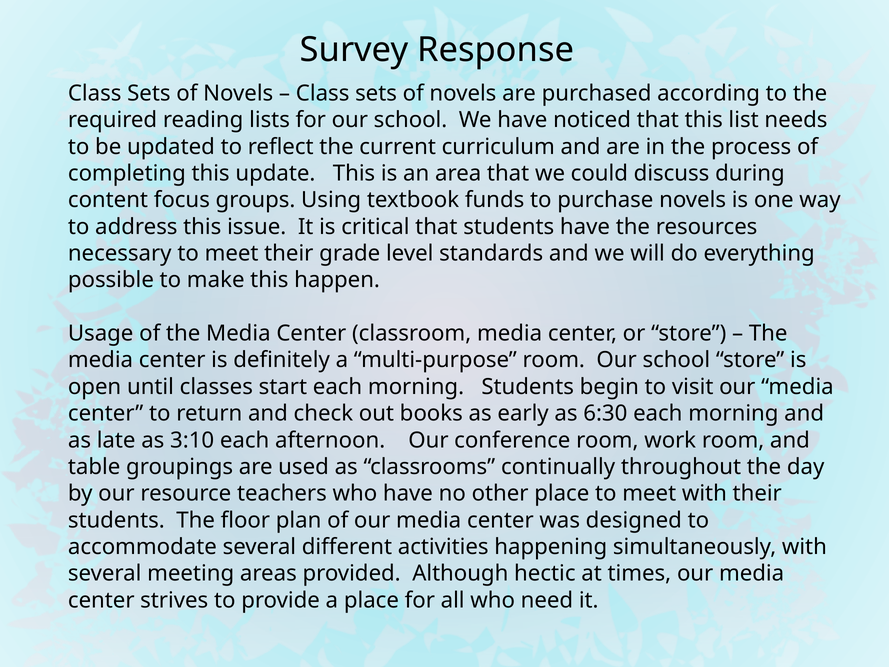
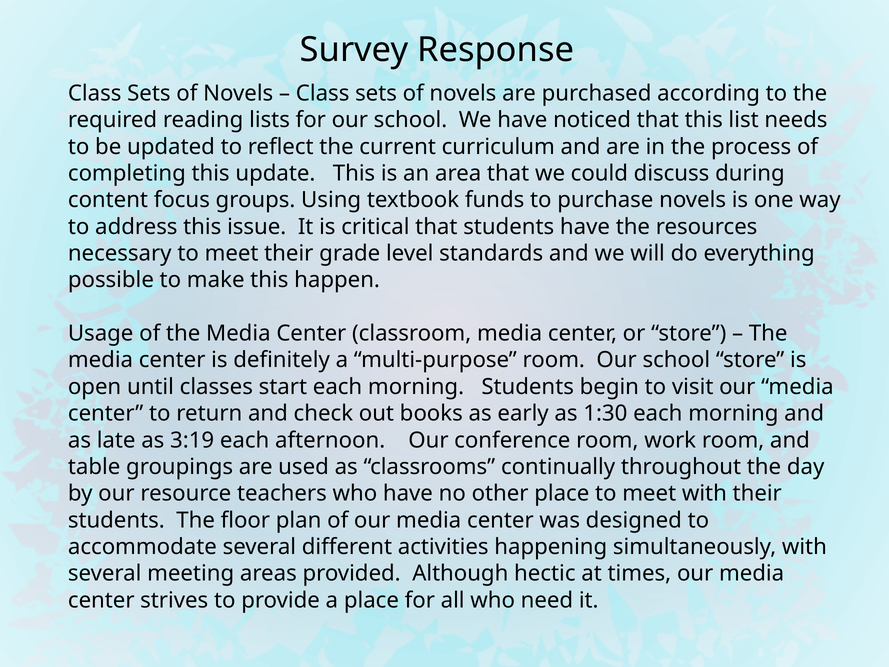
6:30: 6:30 -> 1:30 (605, 413)
3:10: 3:10 -> 3:19 (192, 440)
